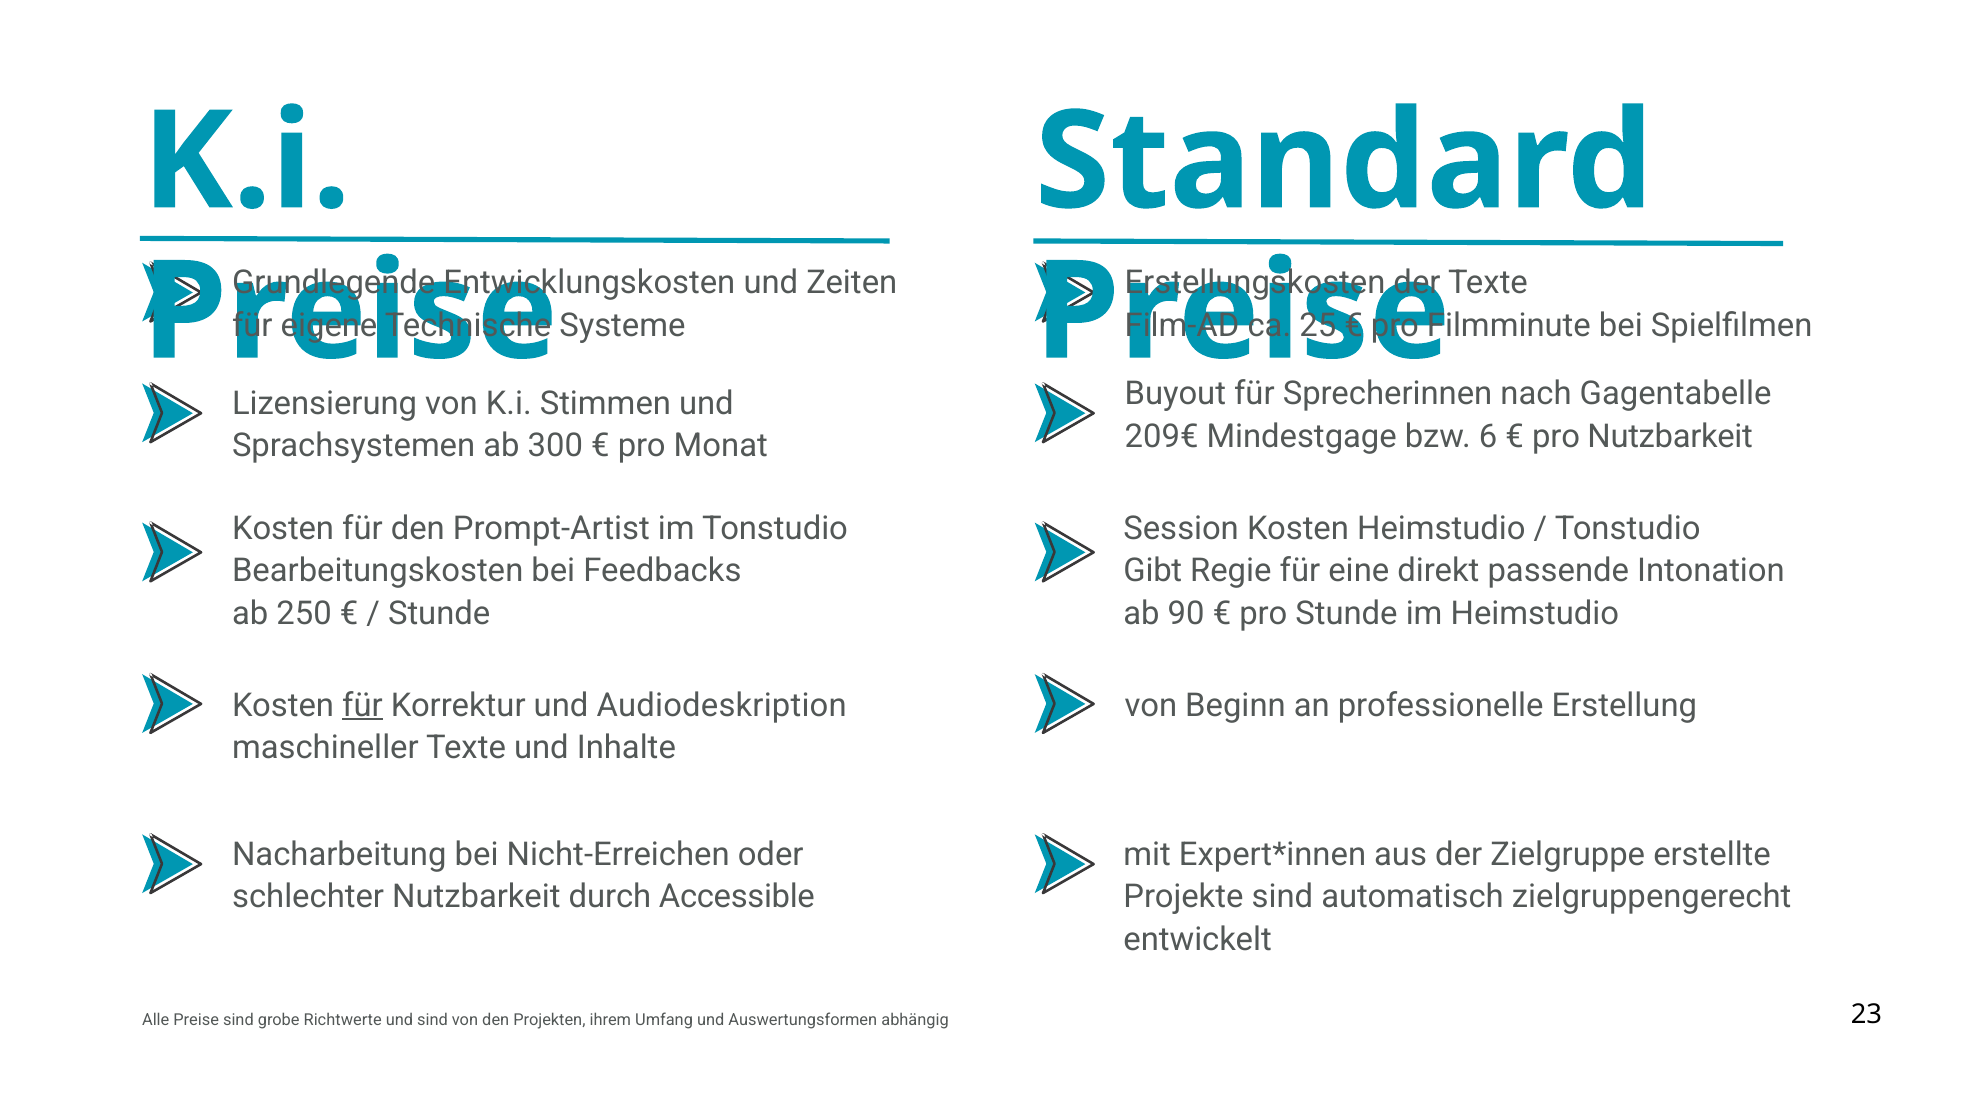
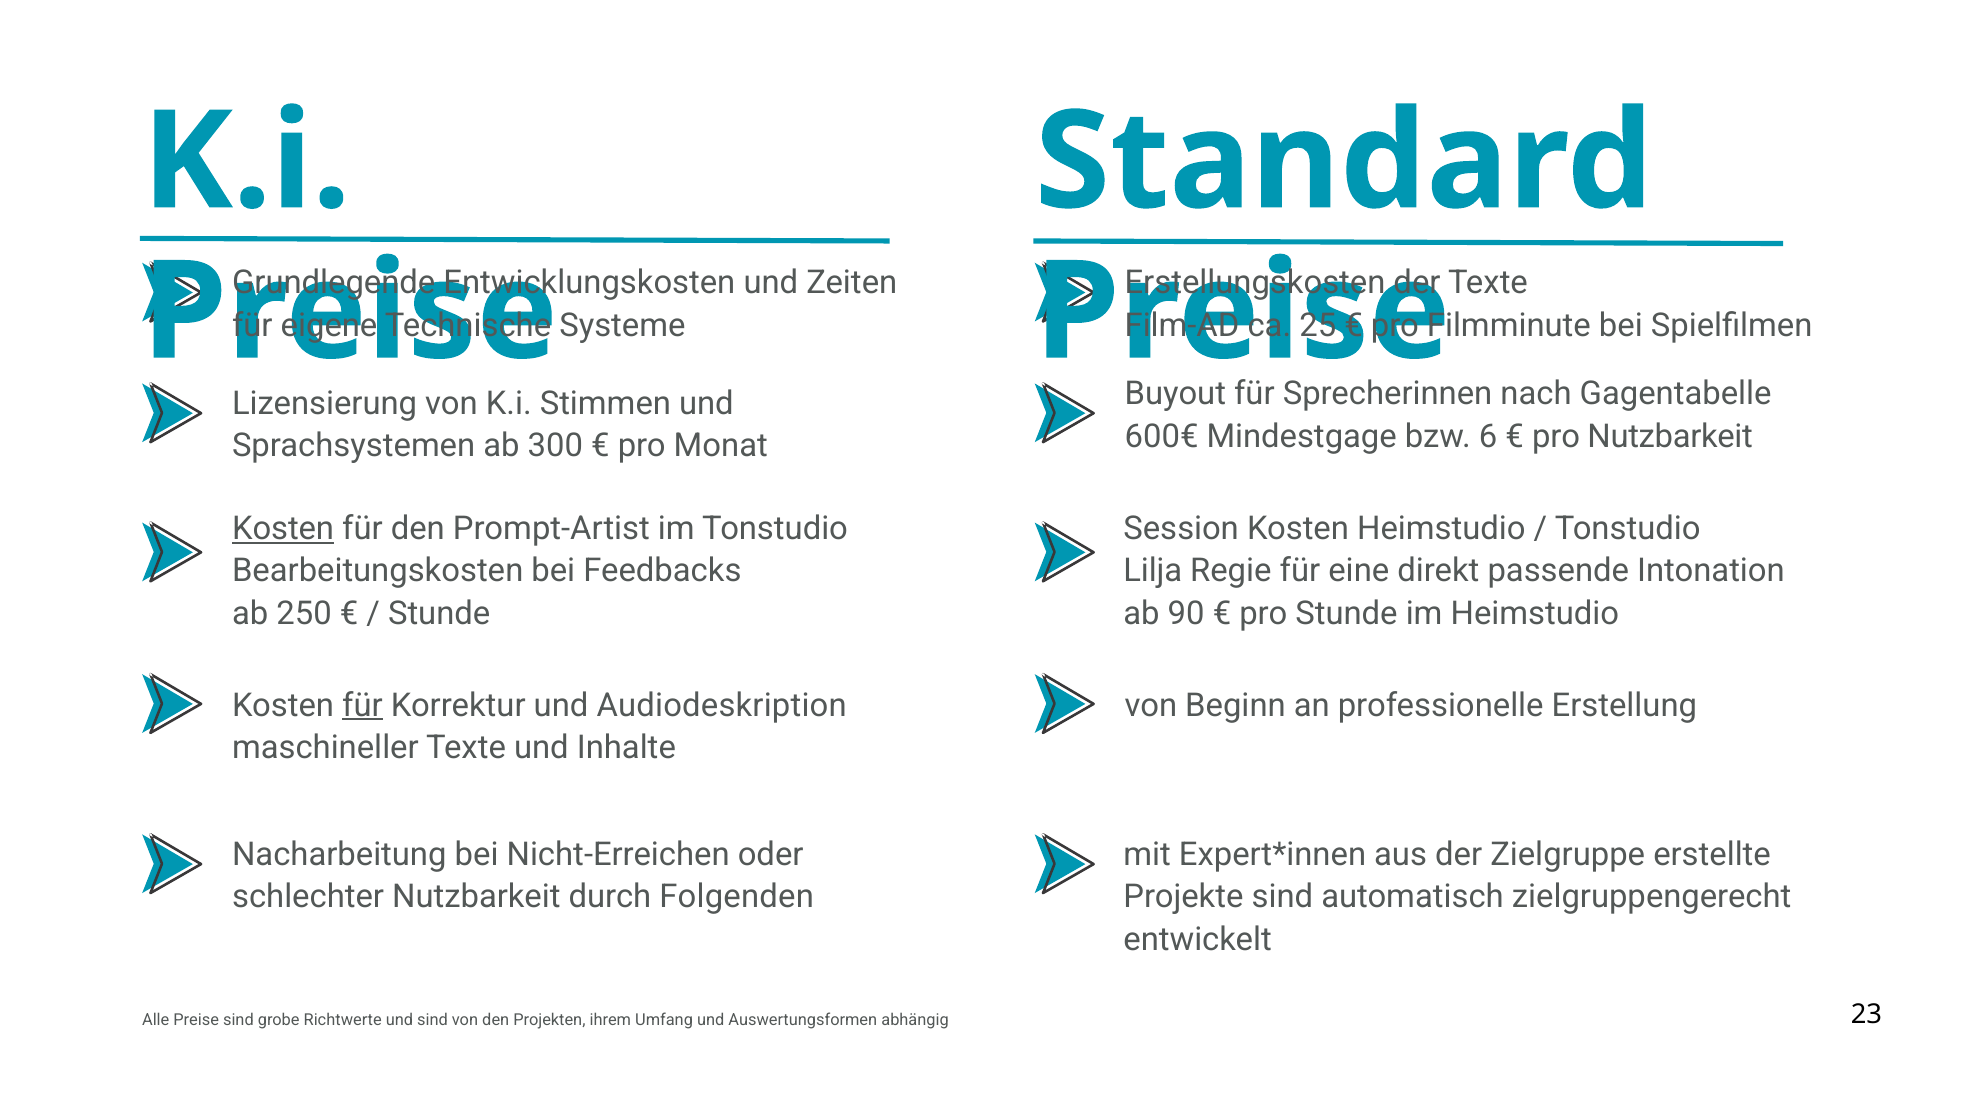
209€: 209€ -> 600€ (1162, 436)
Kosten underline: none -> present (283, 529)
Gibt: Gibt -> Lilja (1153, 571)
Accessible: Accessible -> Folgenden (737, 897)
